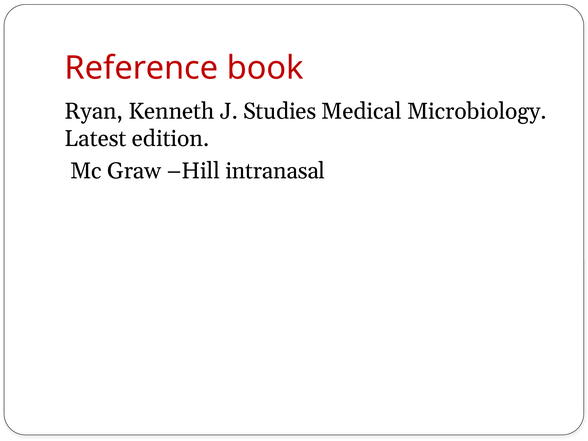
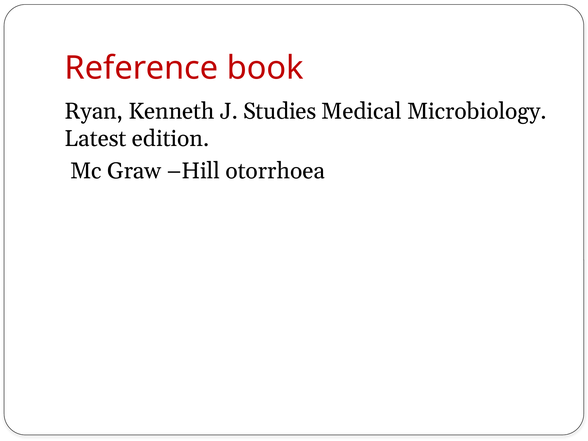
intranasal: intranasal -> otorrhoea (275, 171)
